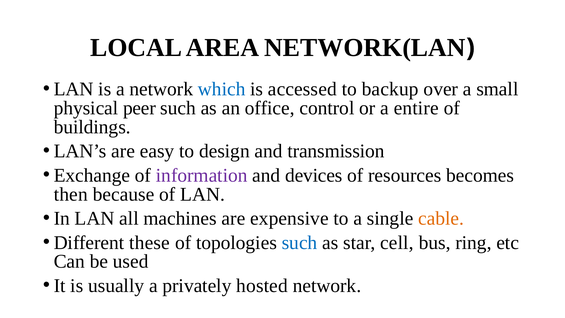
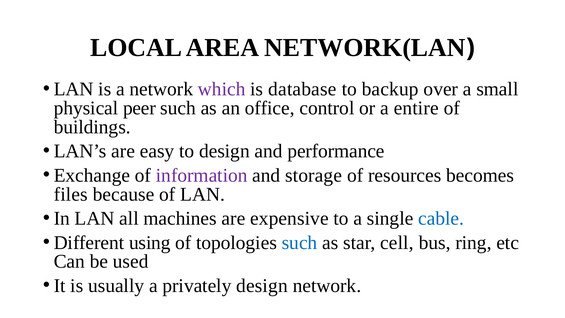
which colour: blue -> purple (222, 89)
accessed: accessed -> database (302, 89)
transmission: transmission -> performance (336, 151)
devices: devices -> storage (314, 175)
then: then -> files (71, 194)
cable colour: orange -> blue (441, 218)
these: these -> using (150, 243)
privately hosted: hosted -> design (262, 286)
